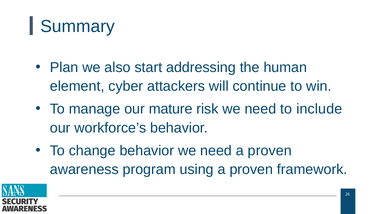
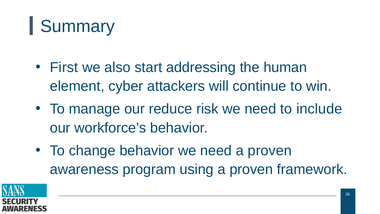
Plan: Plan -> First (64, 67)
mature: mature -> reduce (171, 109)
